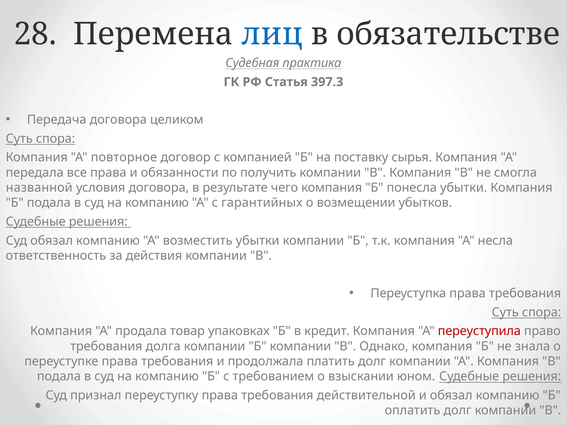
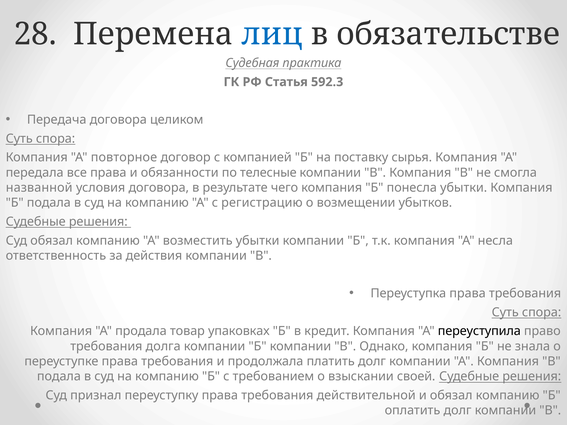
397.3: 397.3 -> 592.3 (327, 82)
получить: получить -> телесные (268, 173)
гарантийных: гарантийных -> регистрацию (262, 203)
переуступила colour: red -> black (479, 331)
юном: юном -> своей (416, 377)
